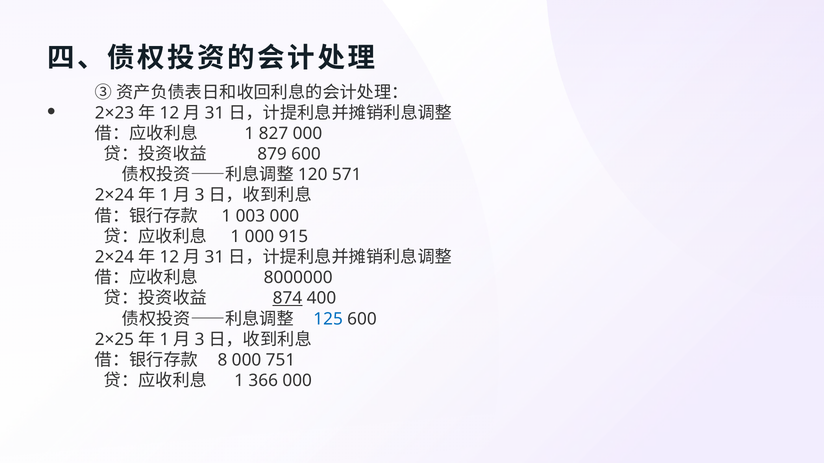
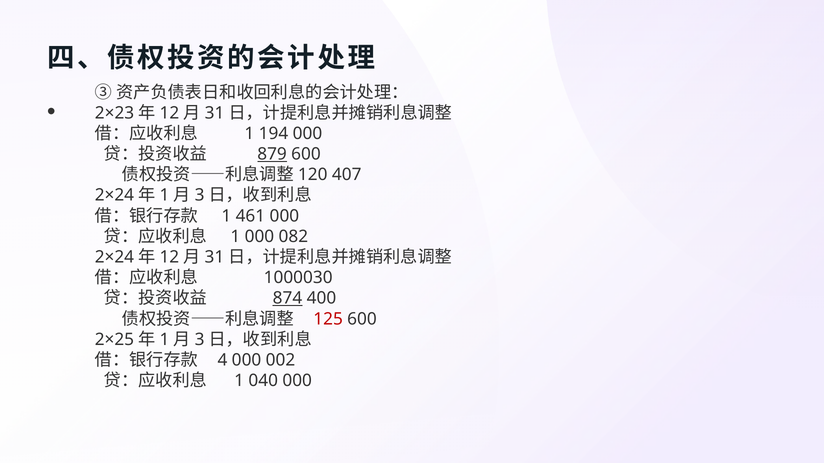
827: 827 -> 194 (273, 134)
879 underline: none -> present (272, 154)
571: 571 -> 407 (347, 175)
003: 003 -> 461 (250, 216)
915: 915 -> 082 (293, 237)
8000000: 8000000 -> 1000030 (298, 278)
125 colour: blue -> red (328, 319)
8: 8 -> 4 (222, 360)
751: 751 -> 002 (280, 360)
366: 366 -> 040 (263, 381)
